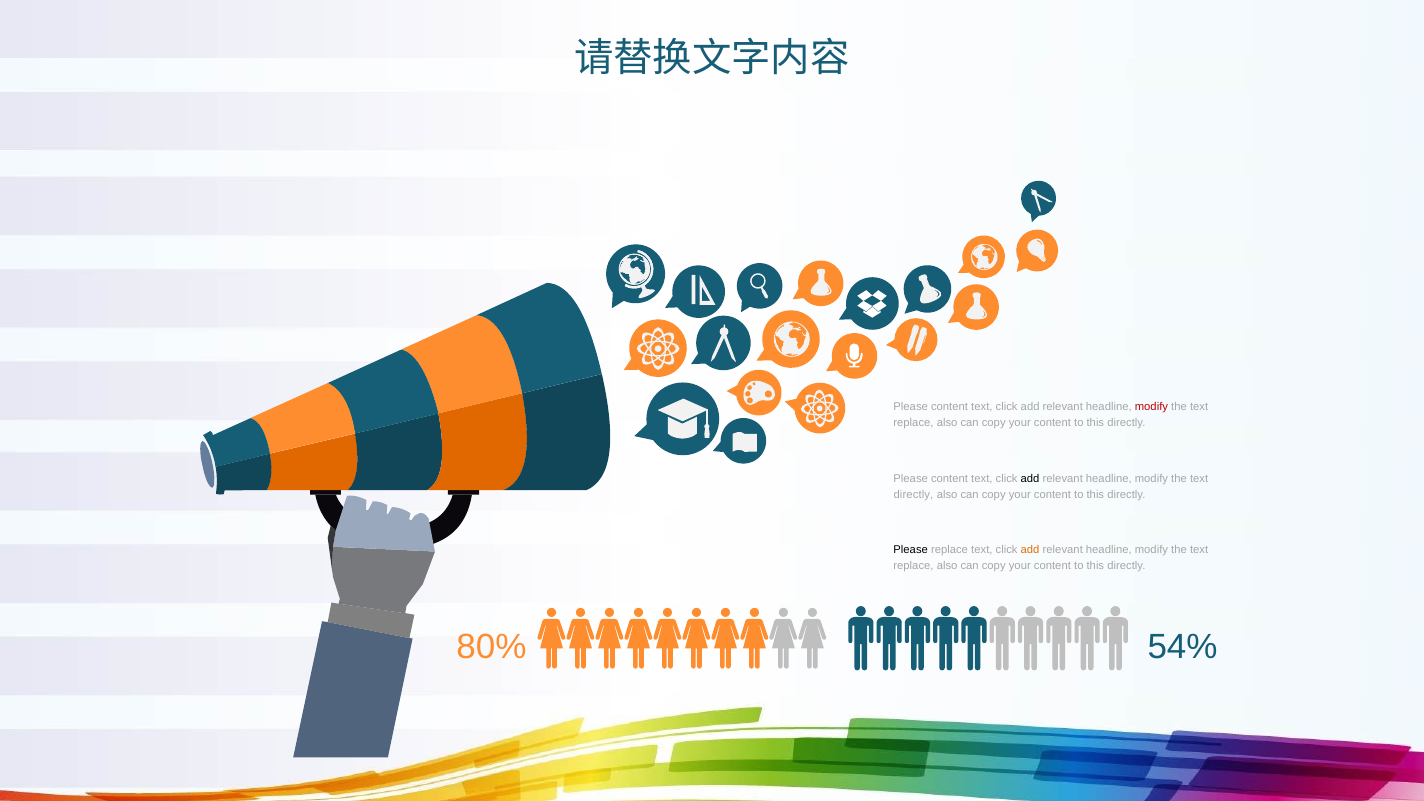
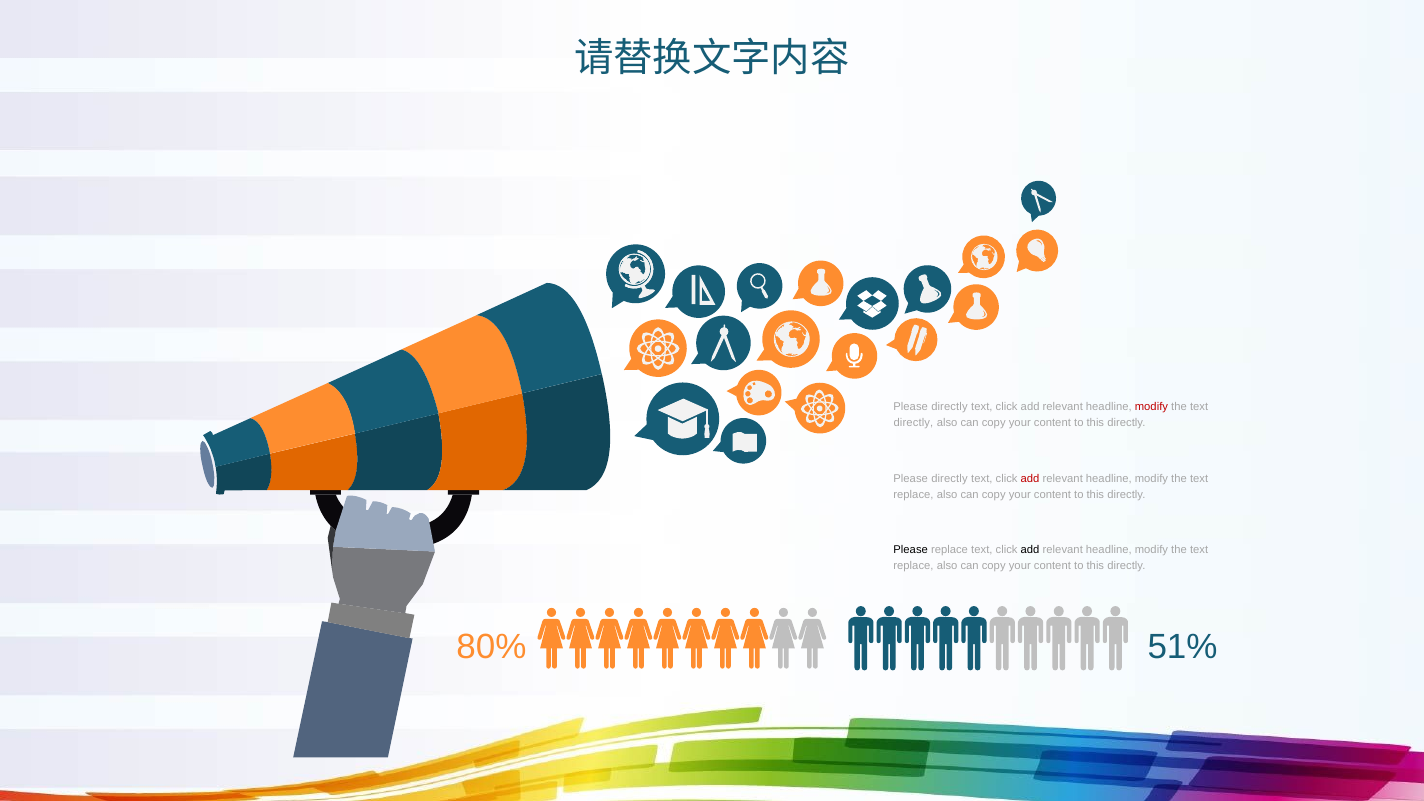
content: content -> directly (949, 407)
replace: replace -> directly (913, 423)
content: content -> directly (949, 478)
add colour: black -> red (1030, 478)
directly: directly -> replace (913, 495)
add colour: orange -> black (1030, 550)
54%: 54% -> 51% (1183, 647)
